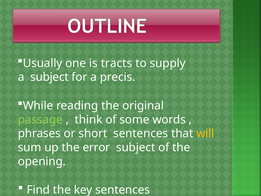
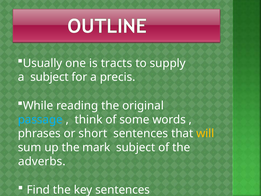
passage colour: light green -> light blue (40, 119)
error: error -> mark (96, 147)
opening: opening -> adverbs (42, 161)
